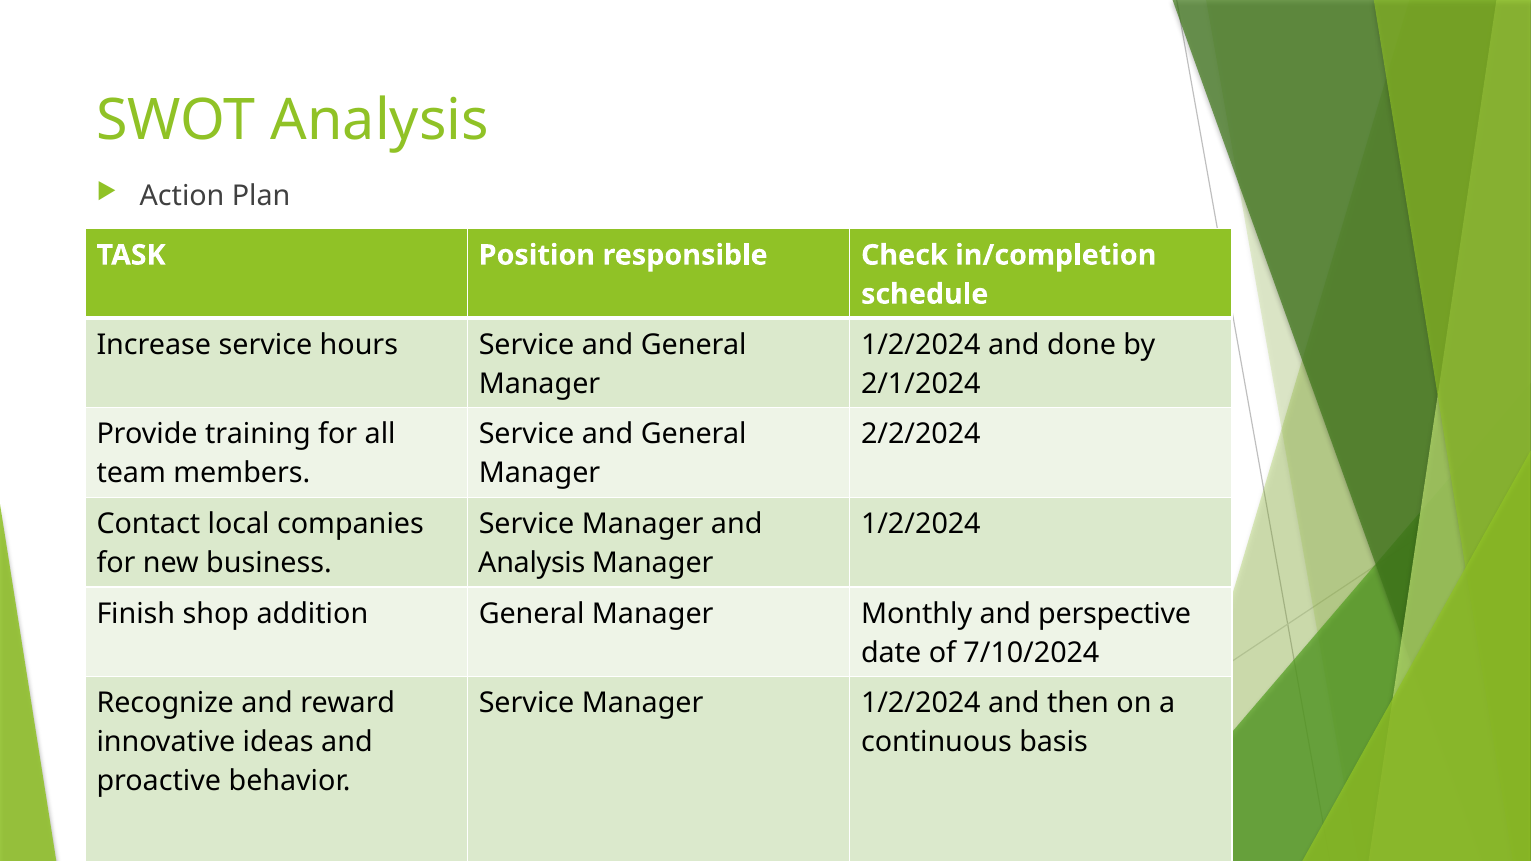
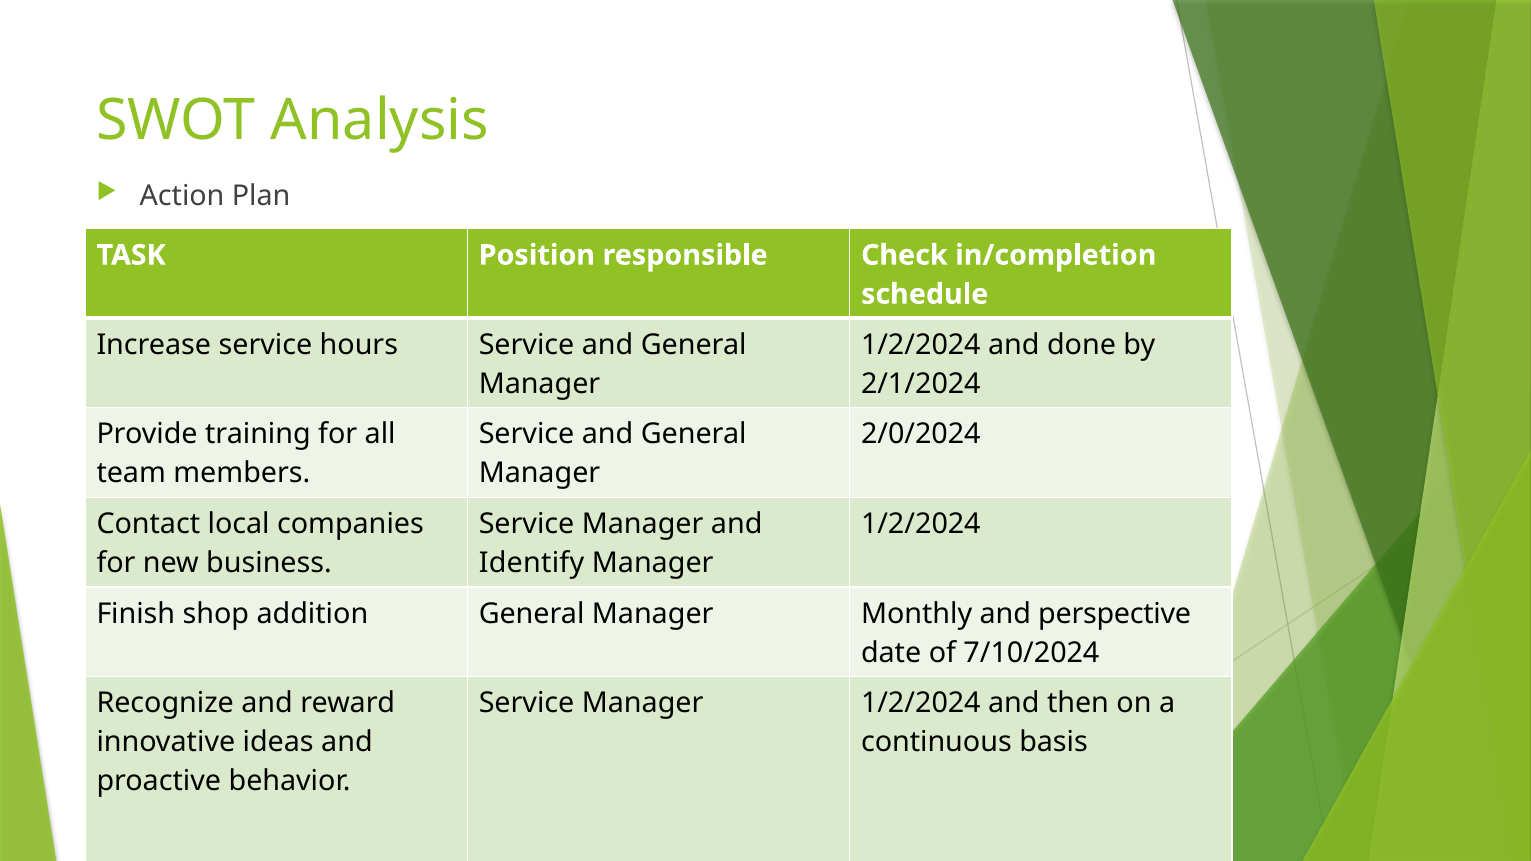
2/2/2024: 2/2/2024 -> 2/0/2024 (921, 435)
Analysis: Analysis -> Identify (532, 563)
